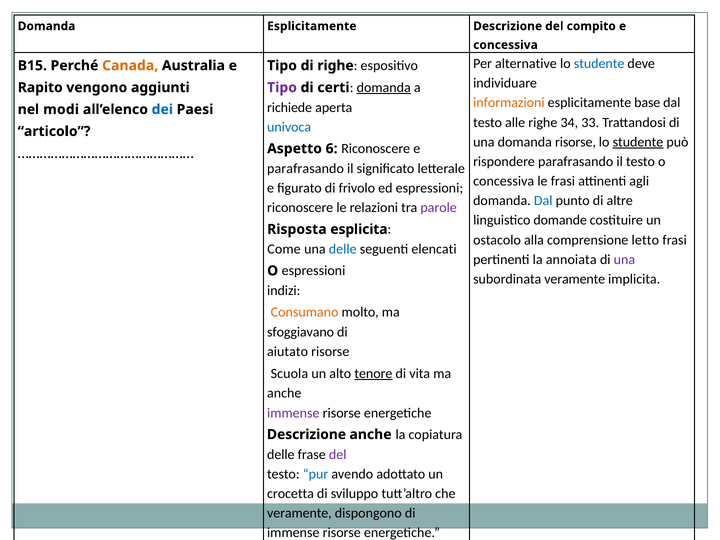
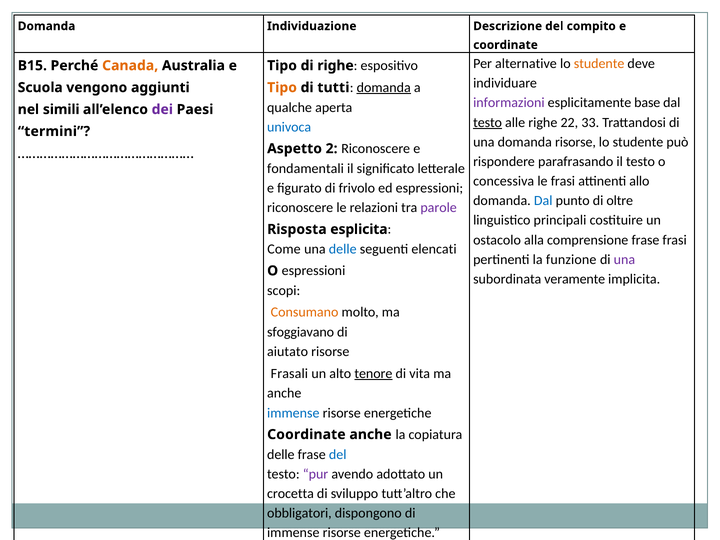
Domanda Esplicitamente: Esplicitamente -> Individuazione (312, 26)
concessiva: concessiva -> coordinate (506, 45)
studente colour: blue -> orange (599, 64)
Rapito: Rapito -> Scuola (40, 88)
Tipo colour: purple -> orange (282, 88)
certi: certi -> tutti (333, 88)
informazioni colour: orange -> purple (509, 103)
richiede: richiede -> qualche (290, 107)
modi: modi -> simili (61, 109)
dei colour: blue -> purple (162, 109)
testo underline: none -> present (488, 122)
34: 34 -> 22 (569, 122)
articolo: articolo -> termini (54, 131)
studente underline: present -> none (638, 142)
6: 6 -> 2 (332, 149)
parafrasando: parafrasando -> fondamentali (306, 169)
agli: agli -> allo (639, 181)
altre: altre -> oltre (620, 201)
domande: domande -> principali (560, 220)
comprensione letto: letto -> frase (645, 240)
annoiata: annoiata -> funzione (571, 260)
indizi: indizi -> scopi (284, 291)
Scuola: Scuola -> Frasali (289, 373)
immense colour: purple -> blue (293, 413)
Descrizione: Descrizione -> Coordinate (306, 434)
del colour: purple -> blue (338, 454)
pur colour: blue -> purple (316, 474)
veramente: veramente -> obbligatori (299, 513)
